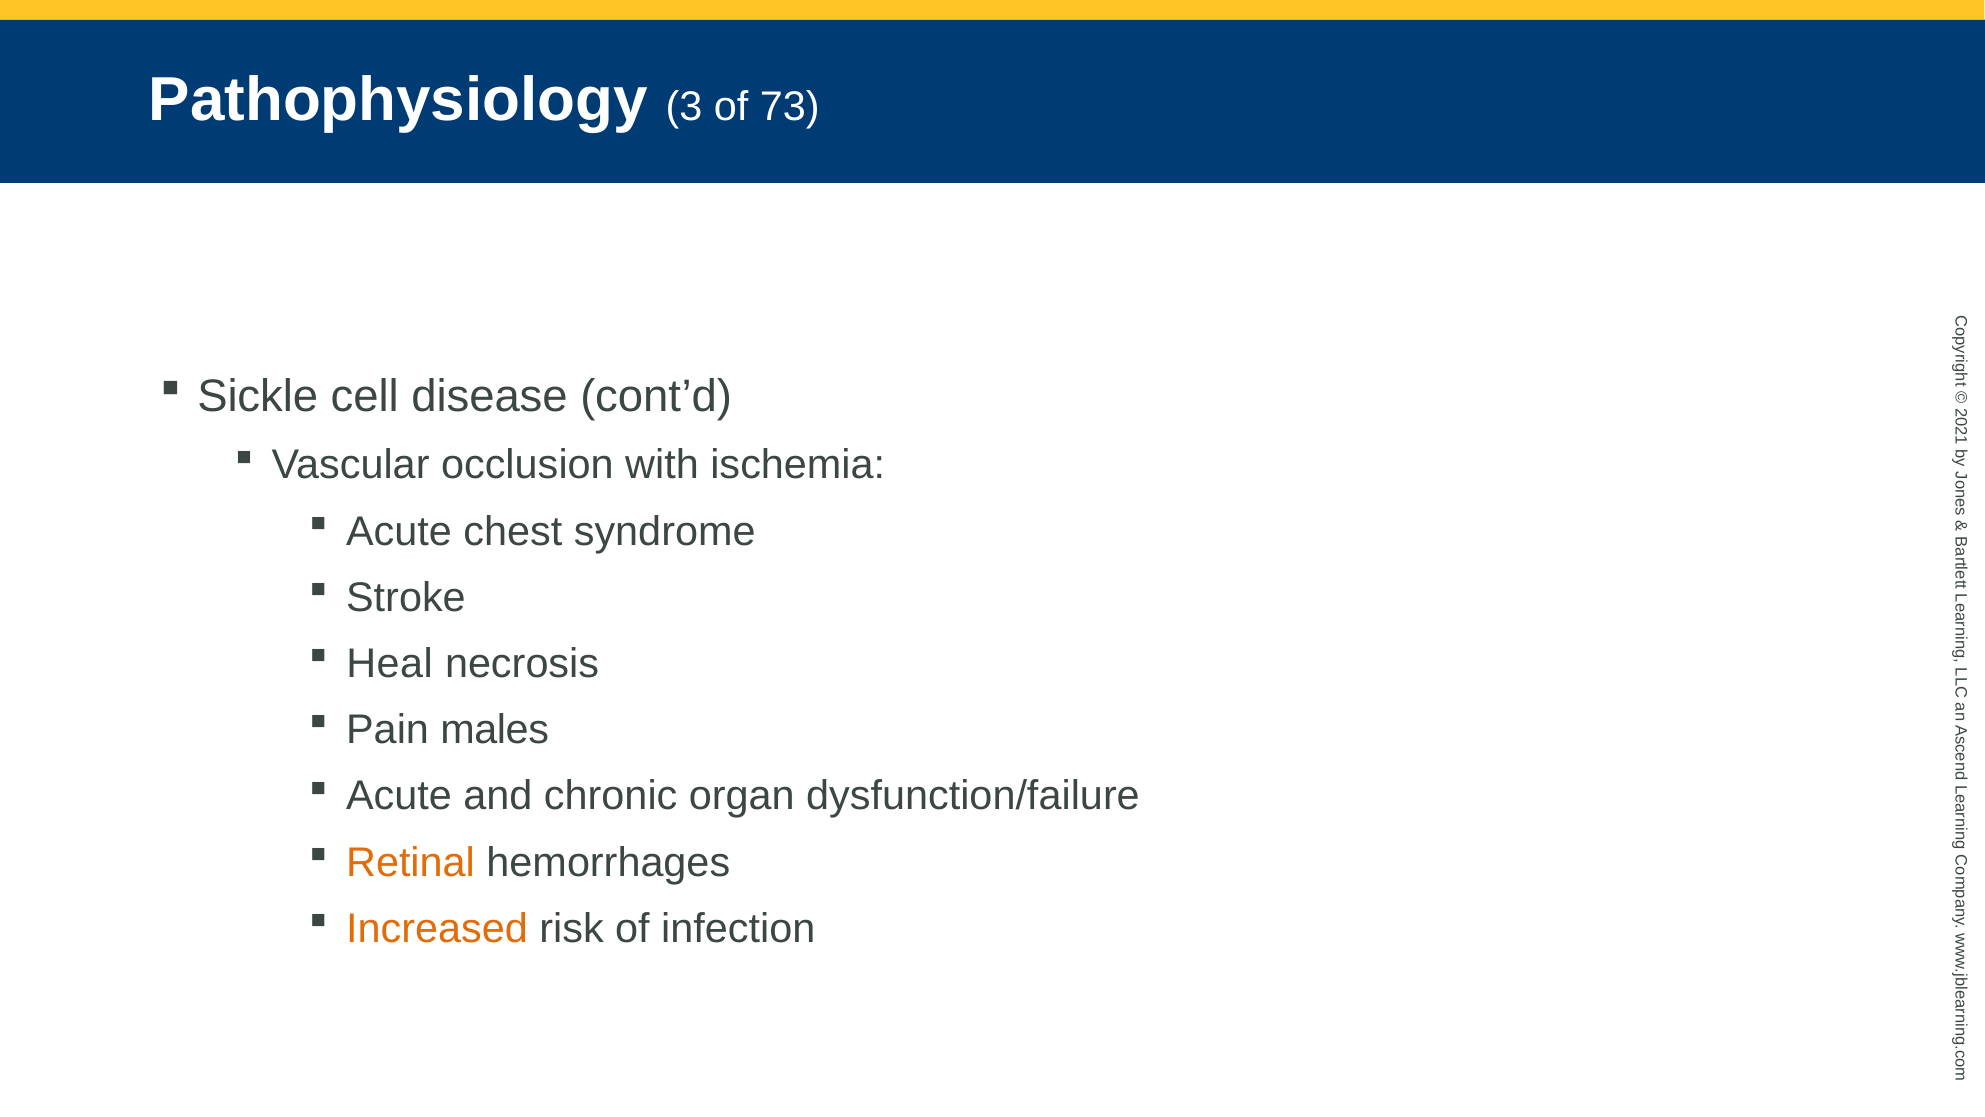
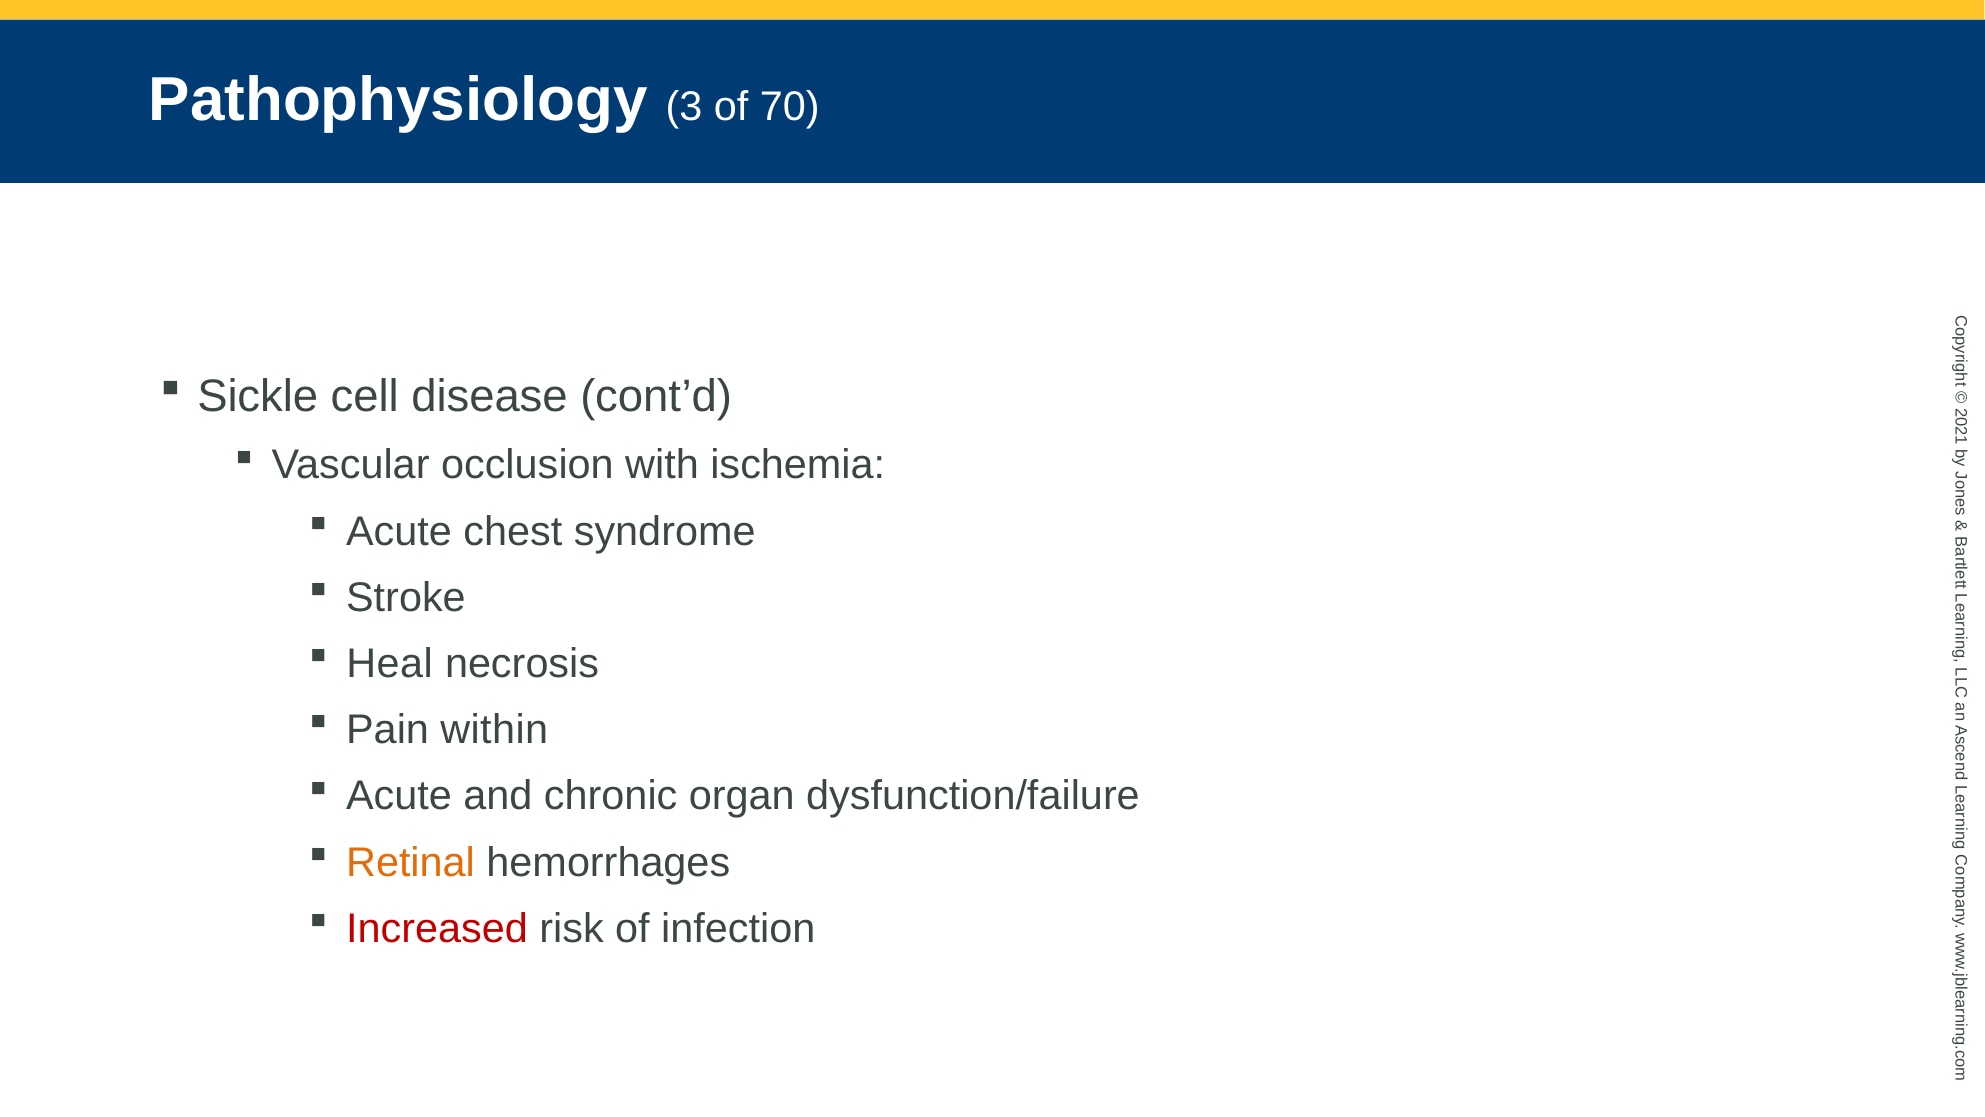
73: 73 -> 70 (790, 107)
males: males -> within (494, 730)
Increased colour: orange -> red (437, 928)
